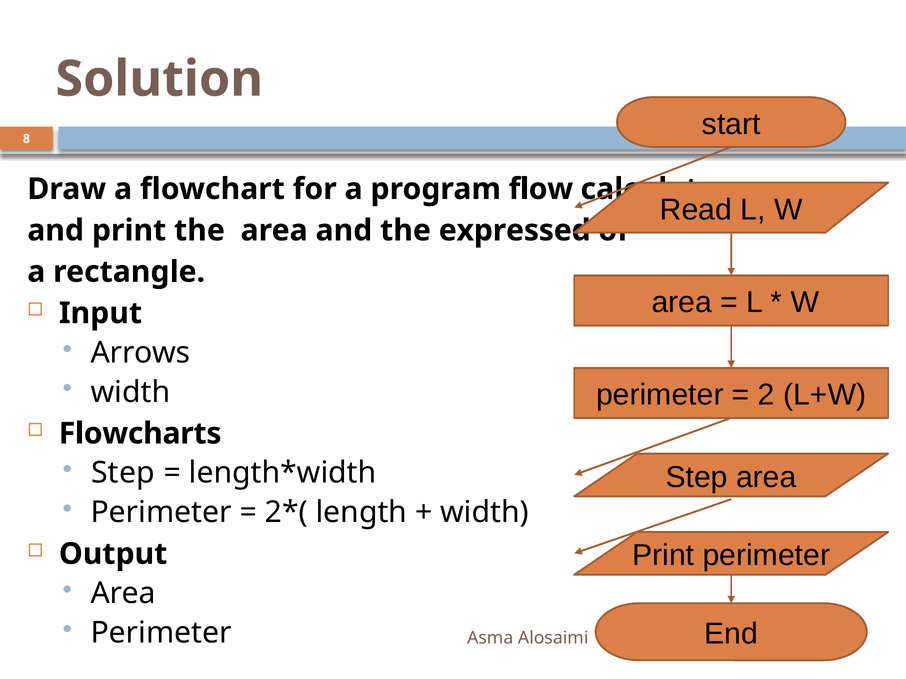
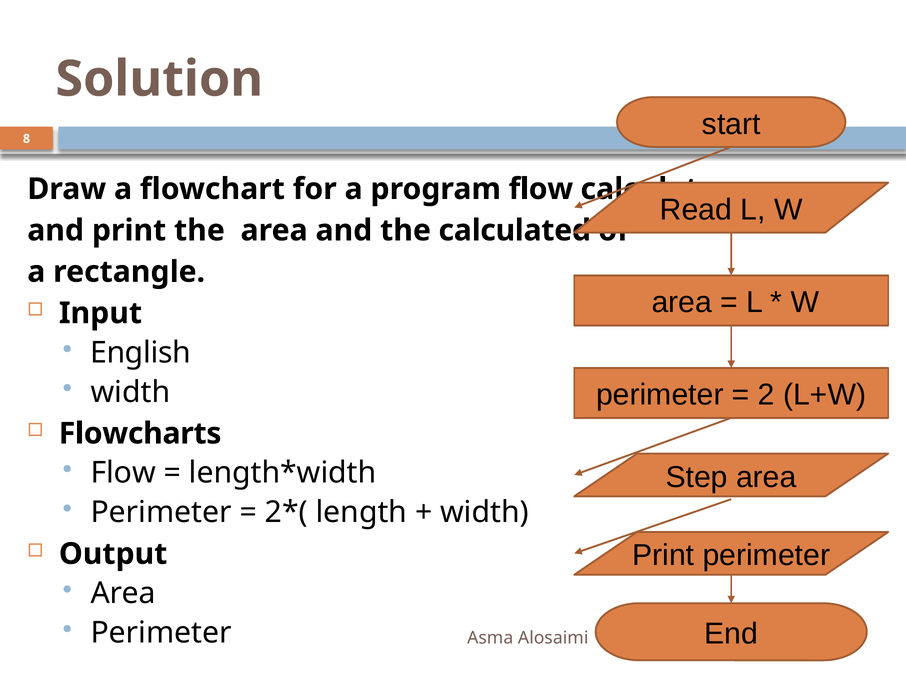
expressed: expressed -> calculated (515, 231)
Arrows: Arrows -> English (141, 353)
Step: Step -> Flow (123, 473)
